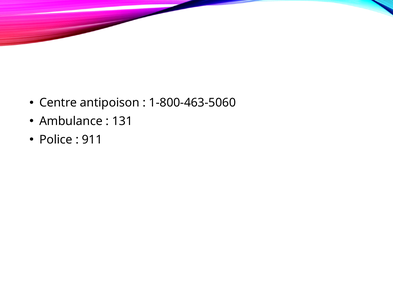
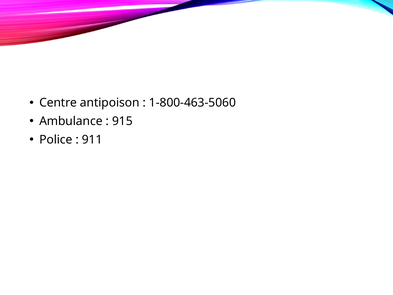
131: 131 -> 915 (122, 121)
